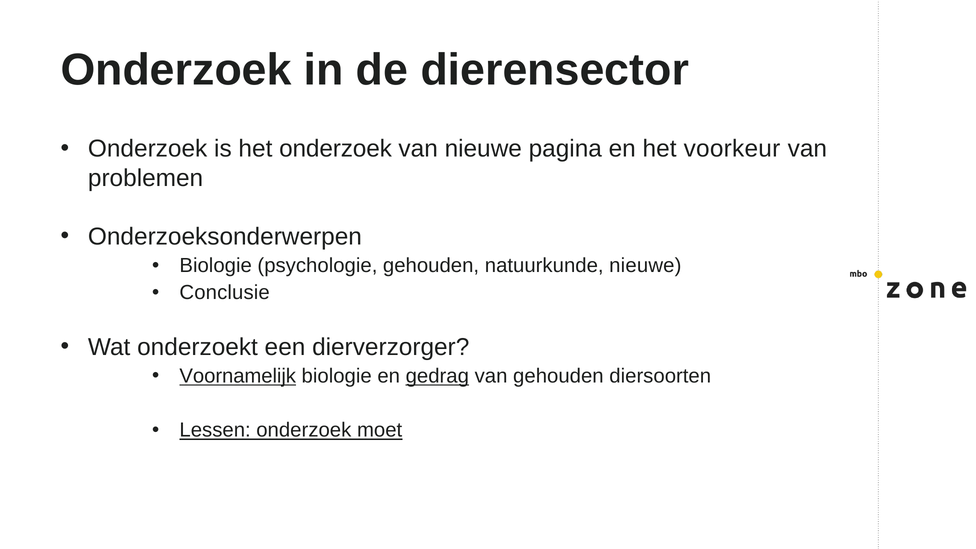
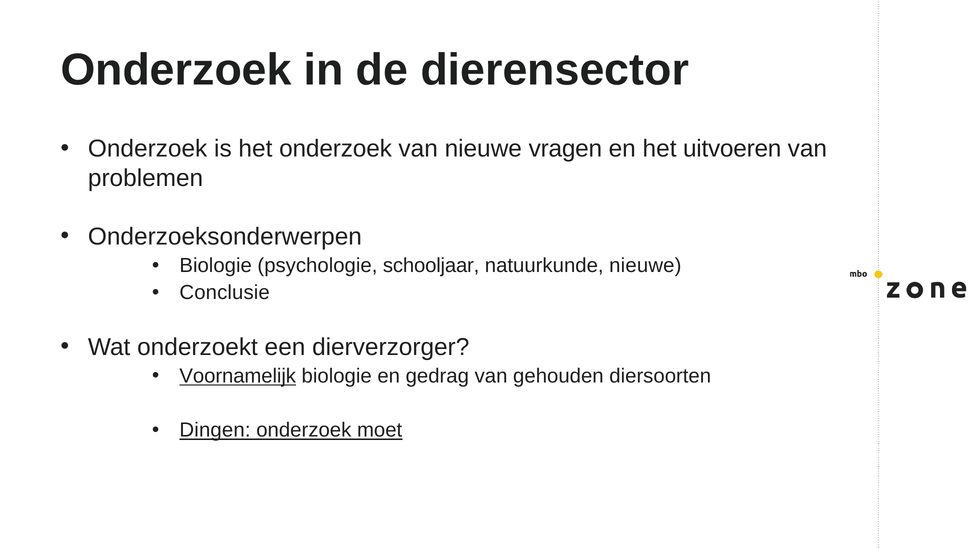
pagina: pagina -> vragen (565, 149)
voorkeur: voorkeur -> uitvoeren (732, 149)
psychologie gehouden: gehouden -> schooljaar (431, 266)
gedrag underline: present -> none (437, 376)
Lessen: Lessen -> Dingen (215, 430)
